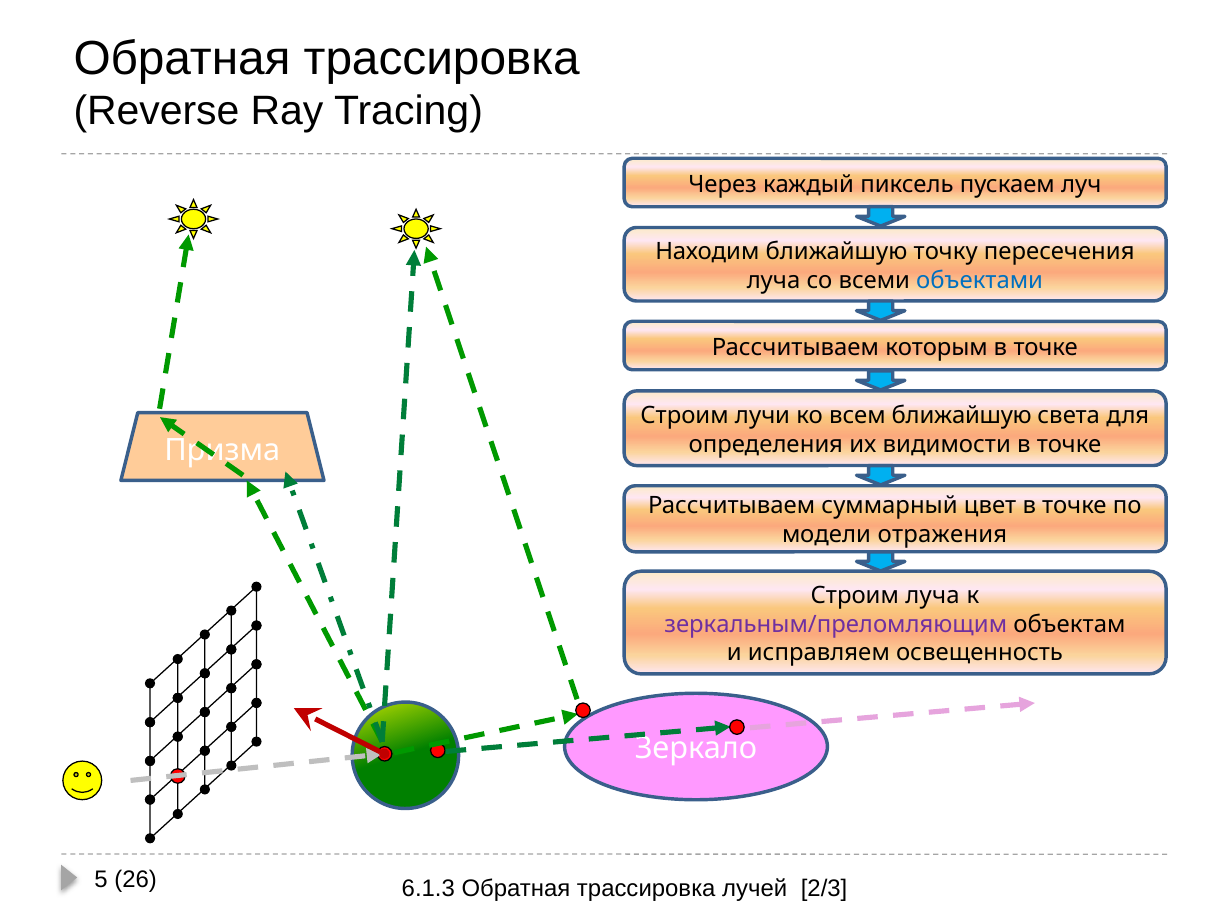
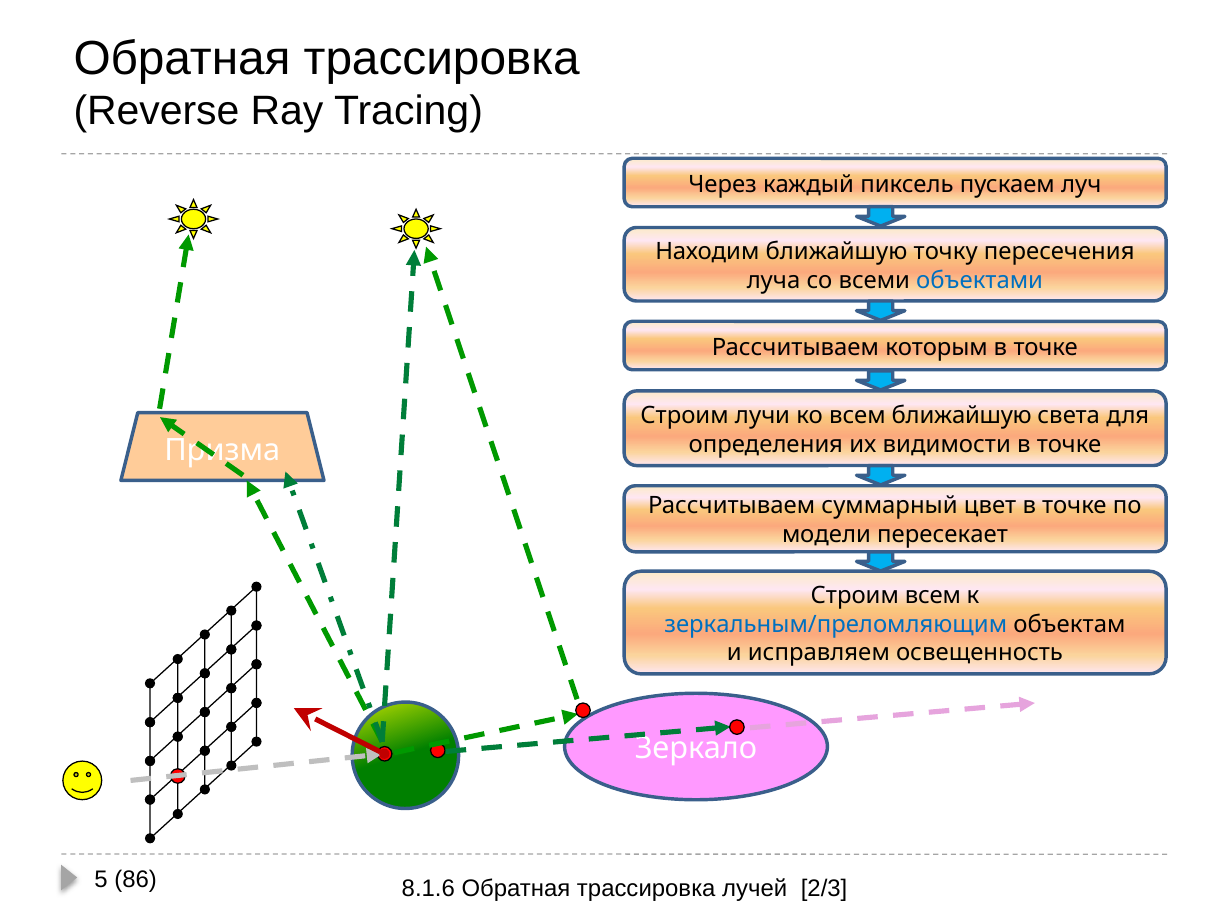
отражения: отражения -> пересекает (943, 535)
Строим луча: луча -> всем (933, 595)
зеркальным/преломляющим colour: purple -> blue (836, 624)
26: 26 -> 86 (136, 880)
6.1.3: 6.1.3 -> 8.1.6 (428, 889)
